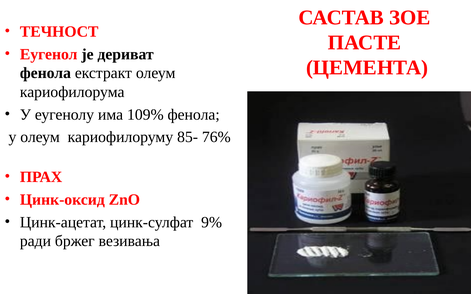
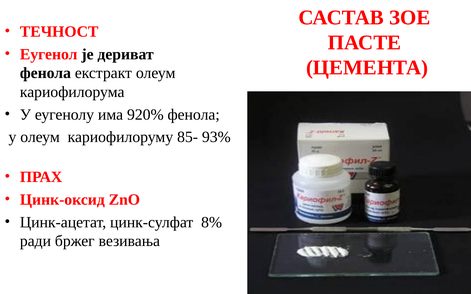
109%: 109% -> 920% (145, 115)
76%: 76% -> 93% (216, 137)
9%: 9% -> 8% (212, 223)
